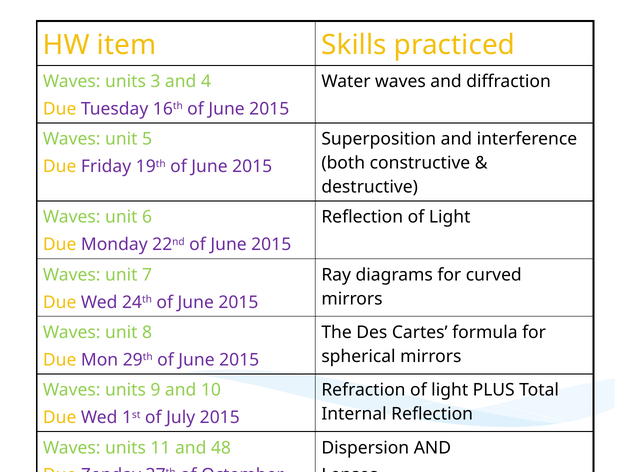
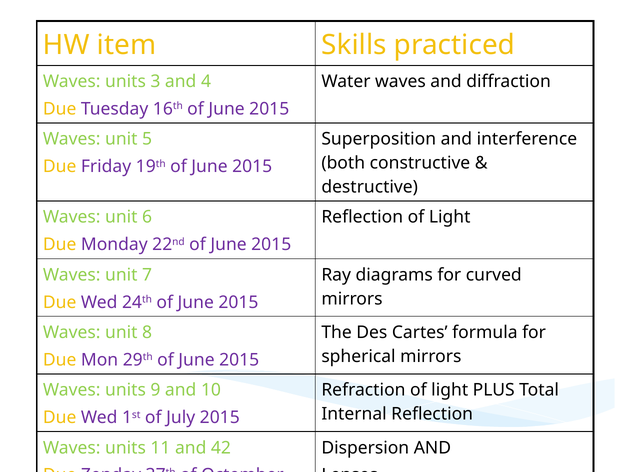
48: 48 -> 42 (221, 448)
